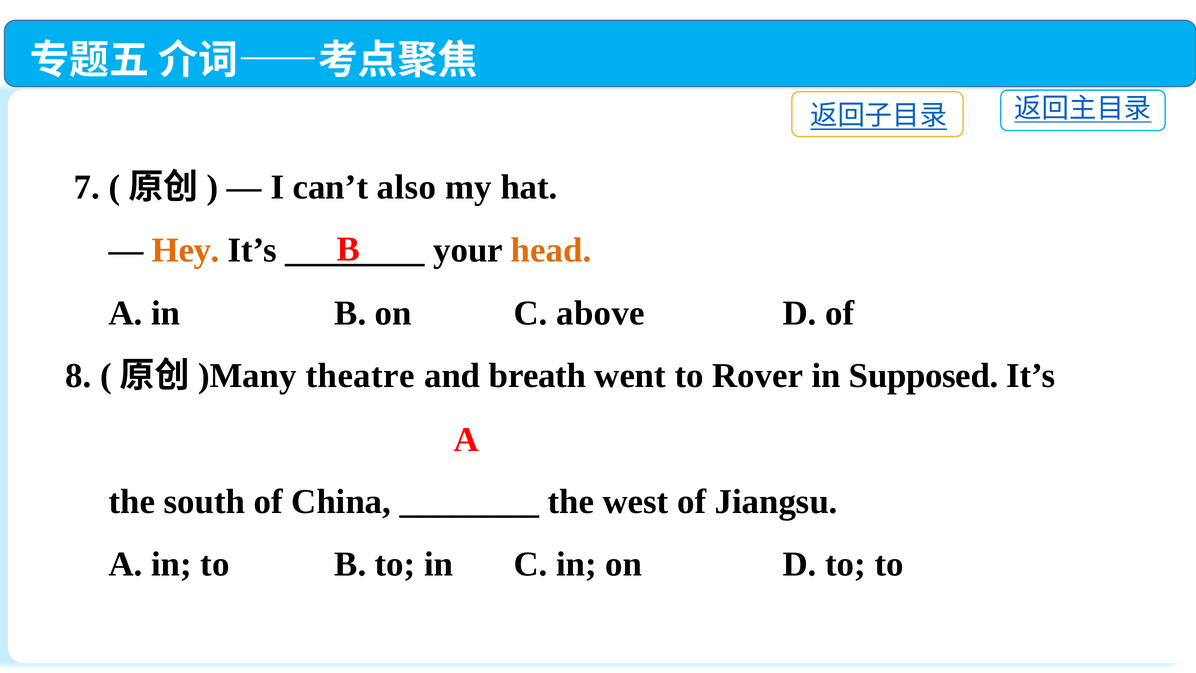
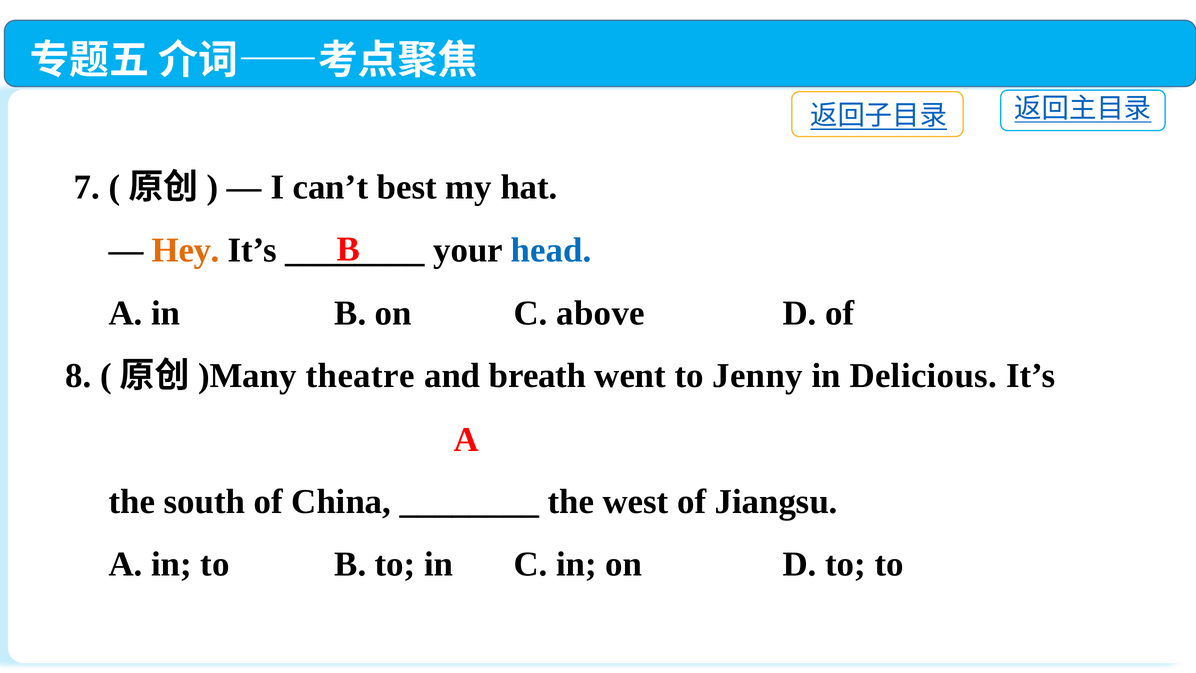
also: also -> best (407, 187)
head colour: orange -> blue (551, 250)
Rover: Rover -> Jenny (758, 376)
Supposed: Supposed -> Delicious (923, 376)
